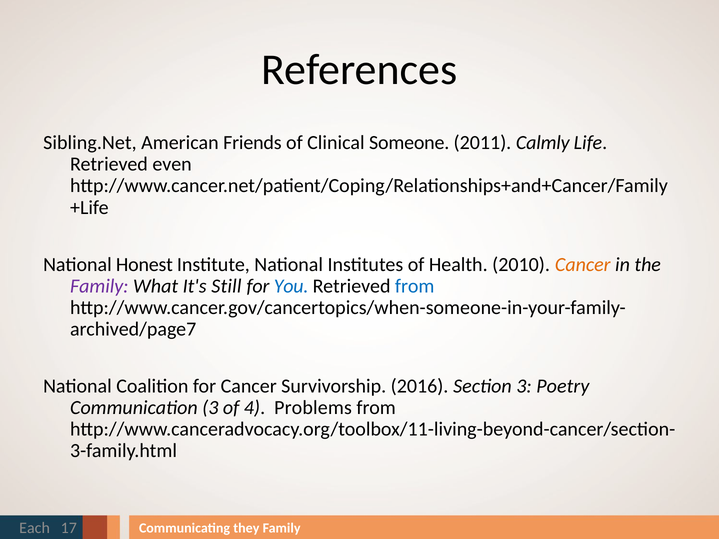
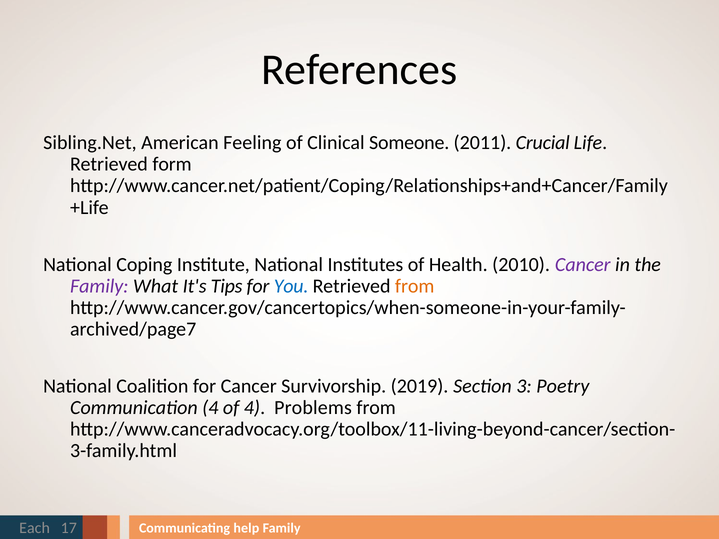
Friends: Friends -> Feeling (252, 143)
Calmly: Calmly -> Crucial (543, 143)
even: even -> form (172, 164)
Honest: Honest -> Coping (144, 265)
Cancer colour: orange -> purple (583, 265)
Still: Still -> Tips (227, 286)
from colour: blue -> orange (415, 286)
2016: 2016 -> 2019 (420, 386)
Communication 3: 3 -> 4 (210, 408)
they: they -> help (246, 528)
